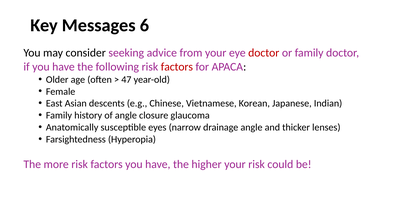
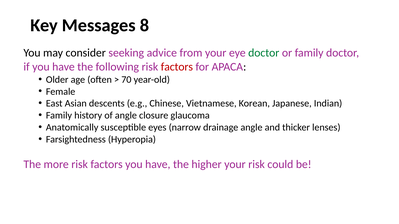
6: 6 -> 8 (144, 26)
doctor colour: red -> green (264, 53)
47: 47 -> 70 (126, 80)
